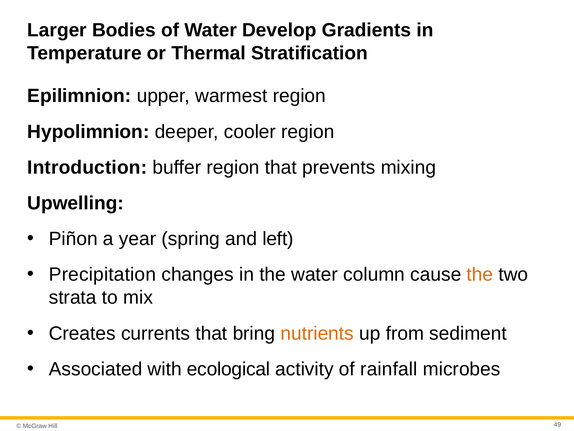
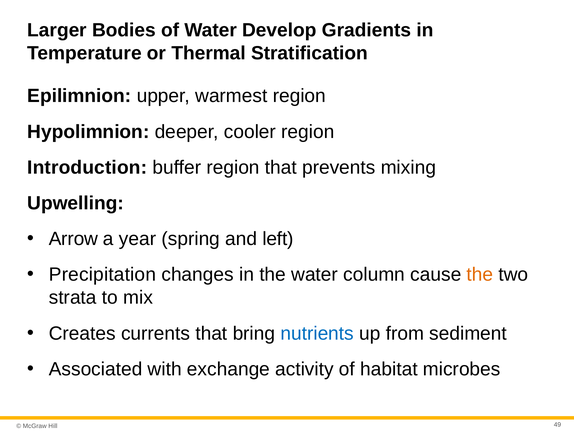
Piñon: Piñon -> Arrow (73, 239)
nutrients colour: orange -> blue (317, 333)
ecological: ecological -> exchange (228, 369)
rainfall: rainfall -> habitat (389, 369)
